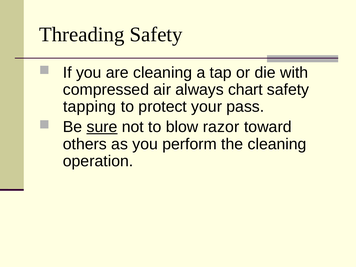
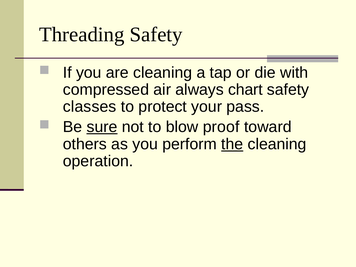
tapping: tapping -> classes (90, 107)
razor: razor -> proof (221, 127)
the underline: none -> present (232, 144)
